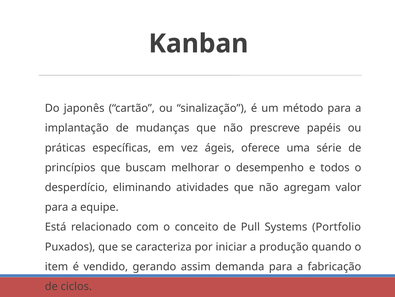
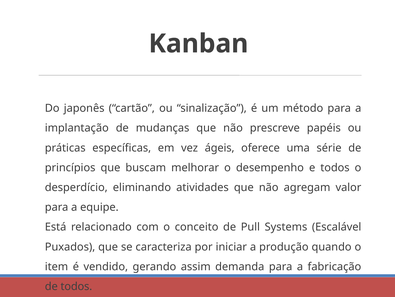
Portfolio: Portfolio -> Escalável (337, 227)
de ciclos: ciclos -> todos (76, 286)
